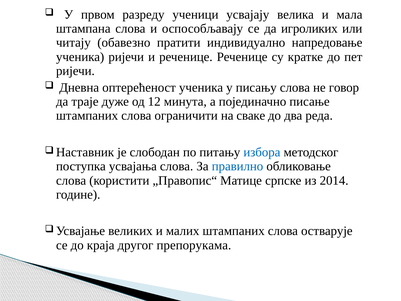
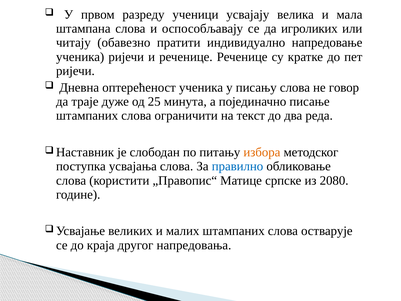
12: 12 -> 25 (154, 102)
сваке: сваке -> текст (251, 116)
избора colour: blue -> orange (262, 152)
2014: 2014 -> 2080 (334, 180)
препорукама: препорукама -> напредовања (194, 245)
